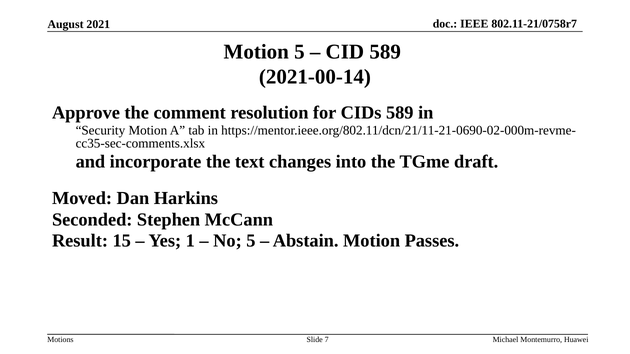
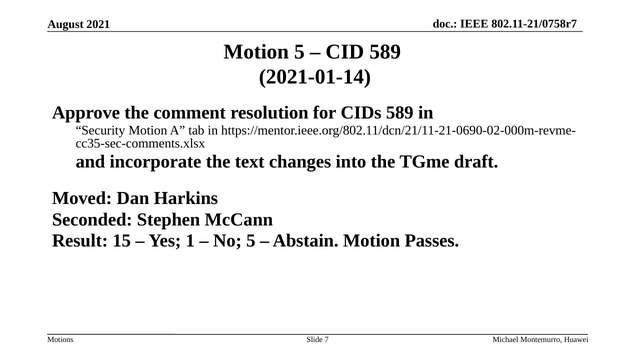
2021-00-14: 2021-00-14 -> 2021-01-14 (315, 77)
